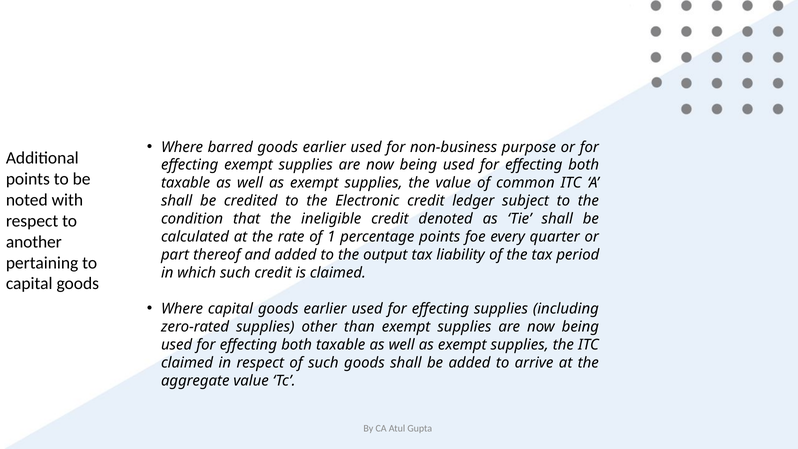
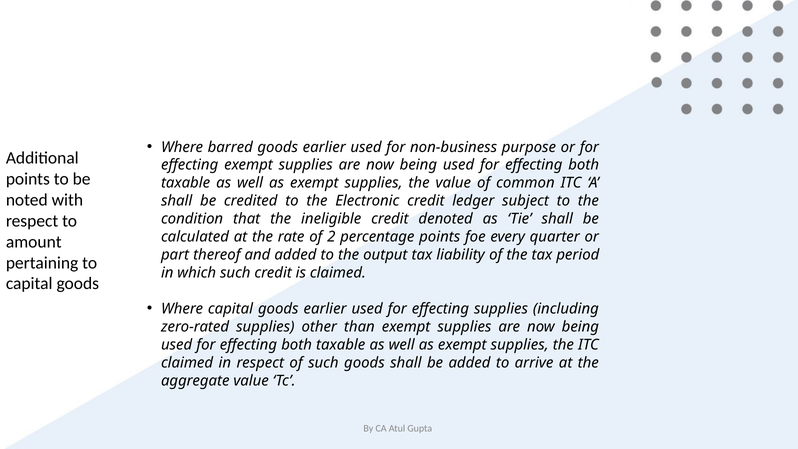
1: 1 -> 2 (331, 237)
another: another -> amount (34, 242)
